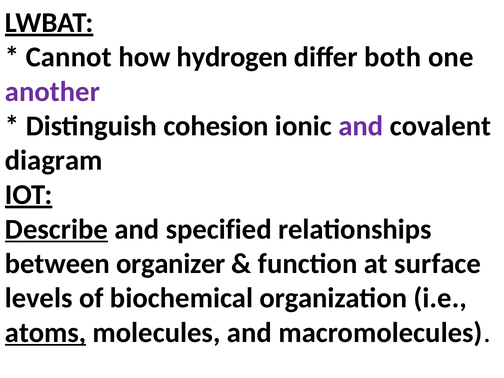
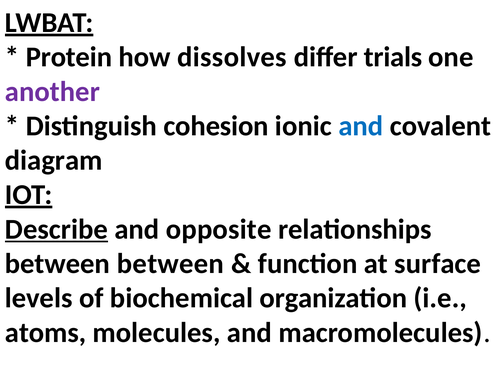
Cannot: Cannot -> Protein (69, 57)
hydrogen: hydrogen -> dissolves (232, 57)
both: both -> trials (393, 57)
and colour: purple -> blue (361, 126)
specified: specified -> opposite (219, 229)
between organizer: organizer -> between (170, 264)
atoms underline: present -> none (46, 333)
